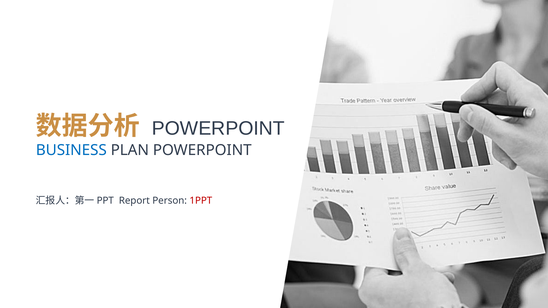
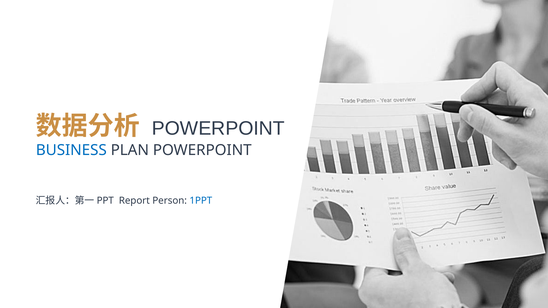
1PPT colour: red -> blue (201, 201)
